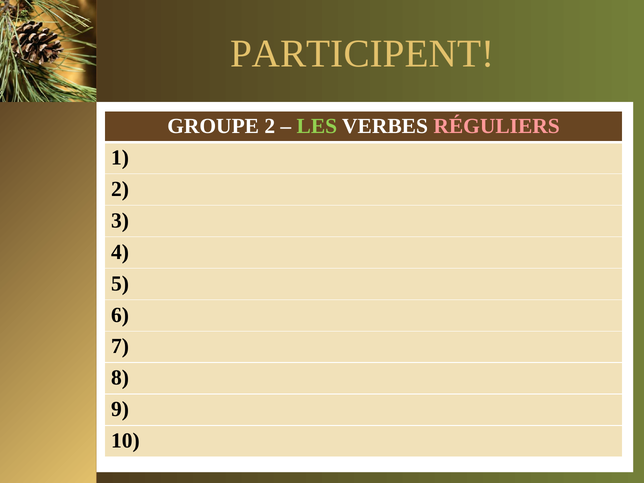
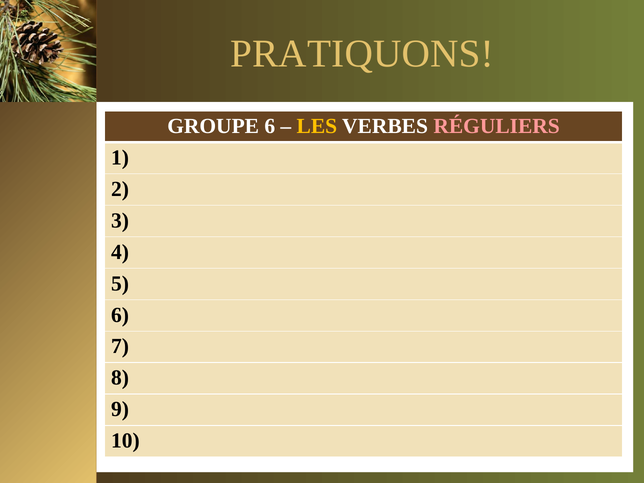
PARTICIPENT: PARTICIPENT -> PRATIQUONS (362, 54)
GROUPE 2: 2 -> 6 (270, 126)
LES colour: light green -> yellow (317, 126)
